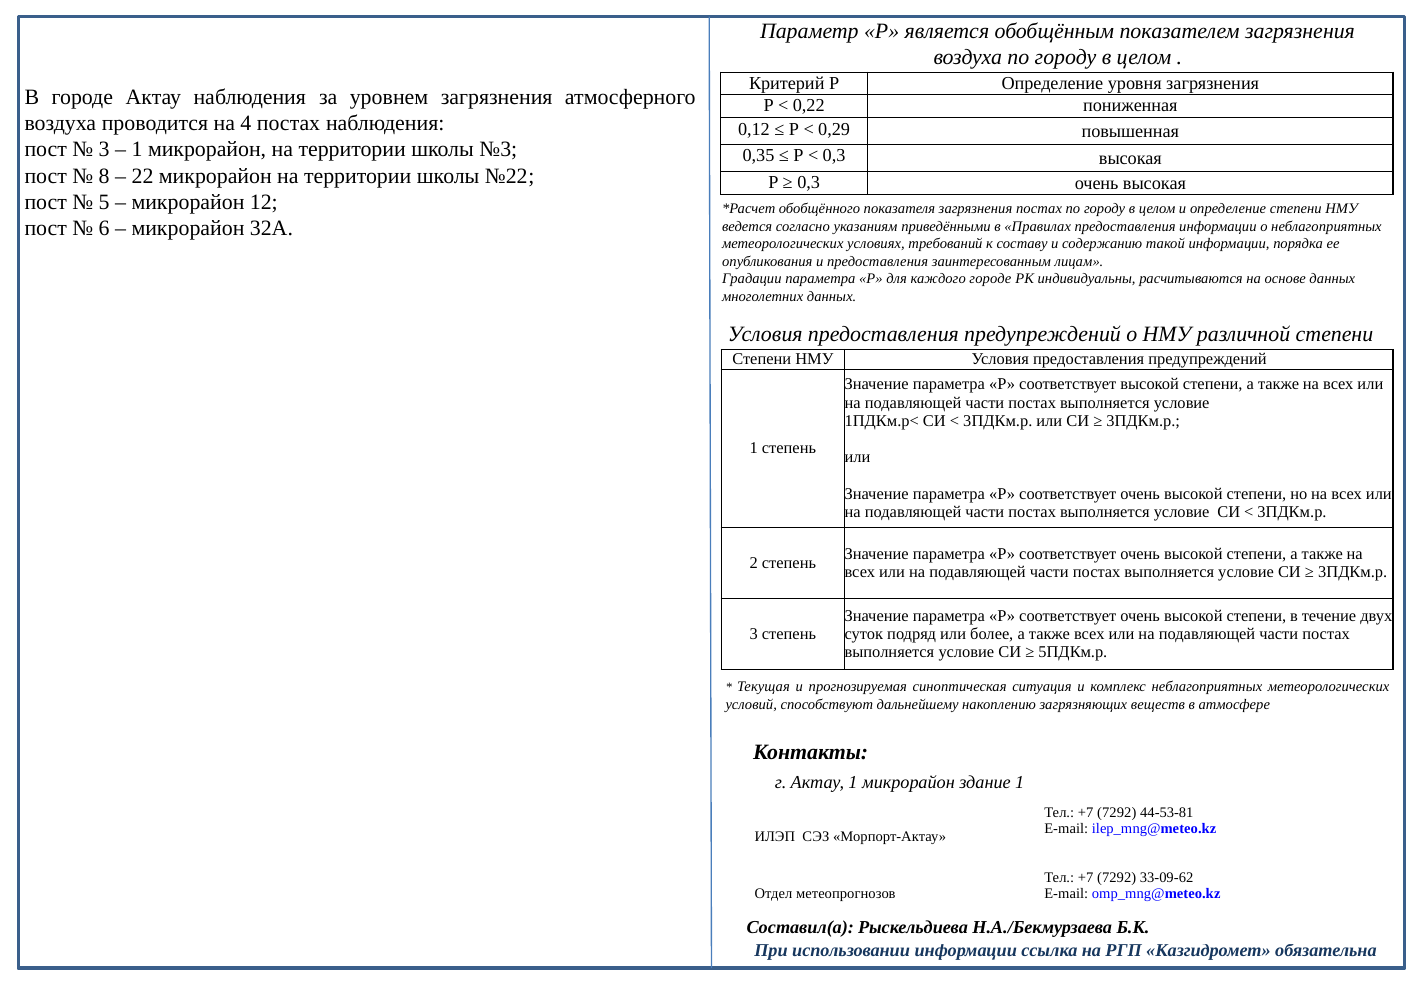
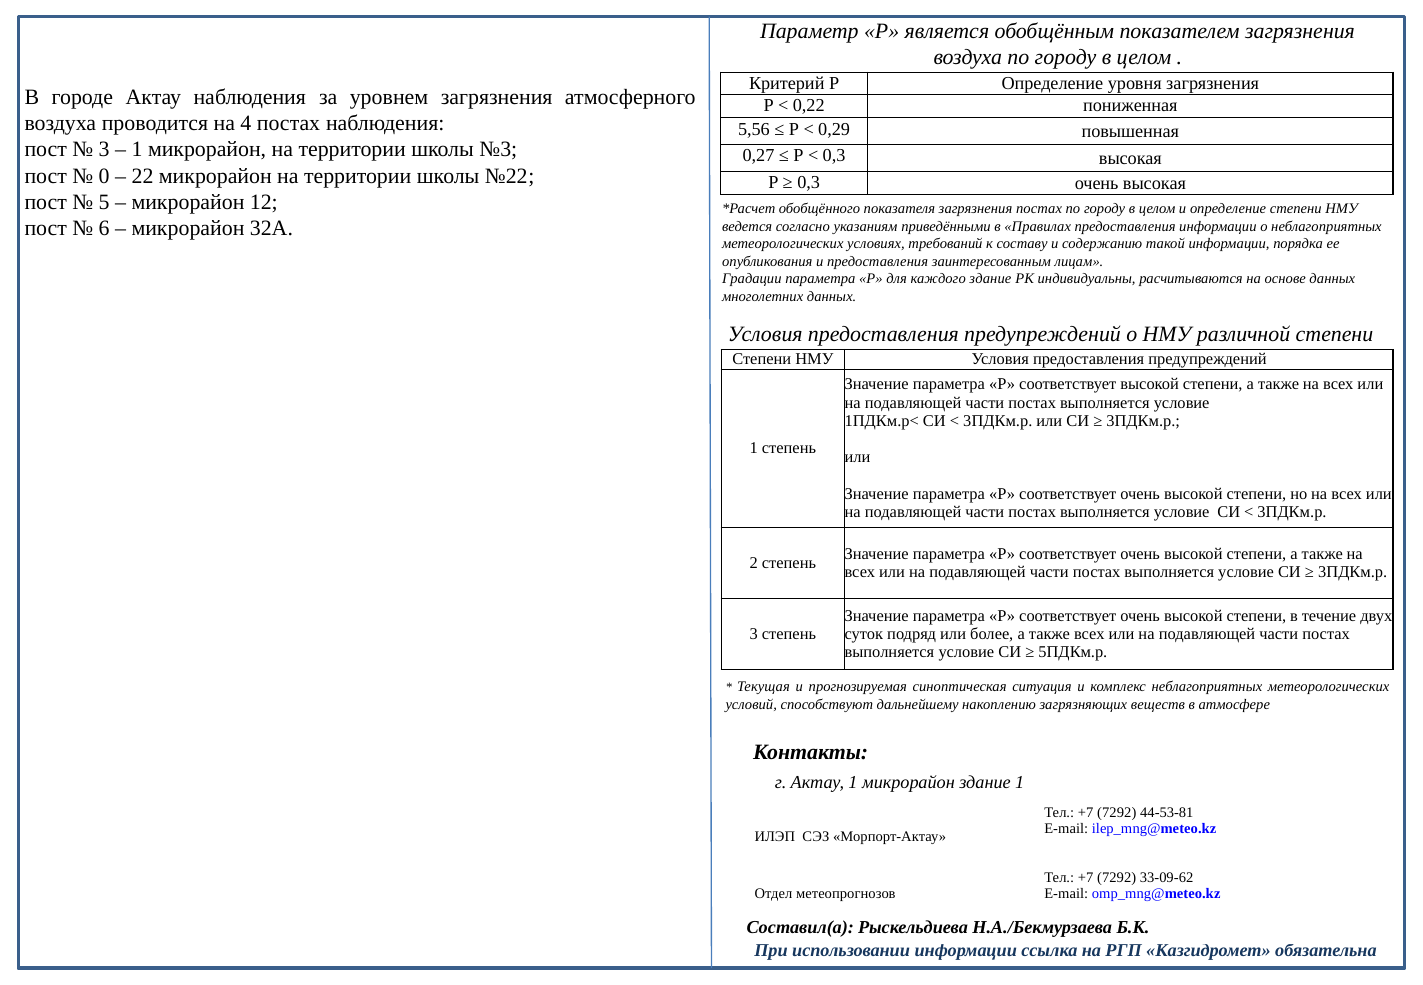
0,12: 0,12 -> 5,56 (754, 129)
0,35: 0,35 -> 0,27 (759, 156)
8: 8 -> 0 (104, 176)
каждого городе: городе -> здание (990, 279)
